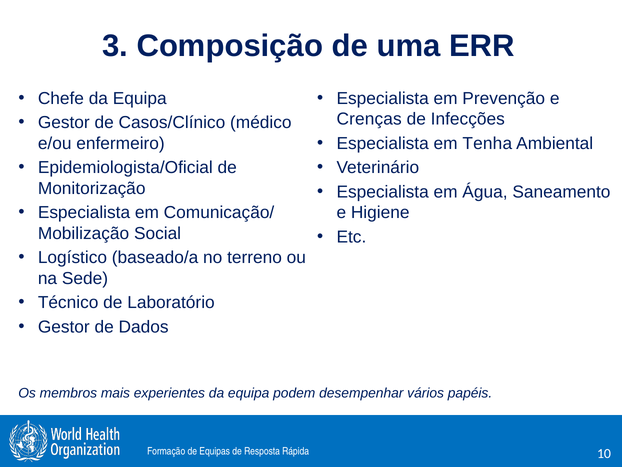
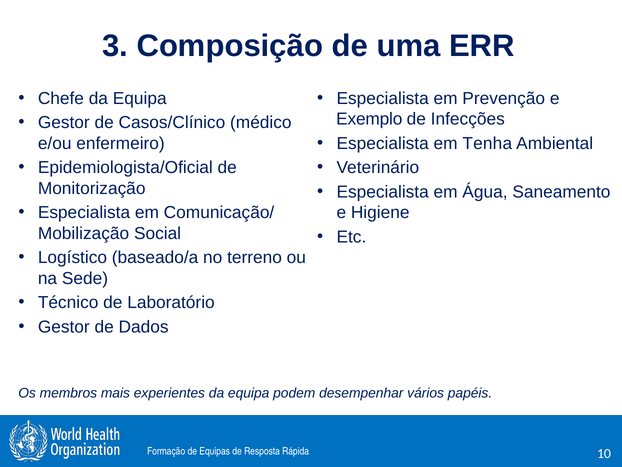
Crenças: Crenças -> Exemplo (369, 119)
